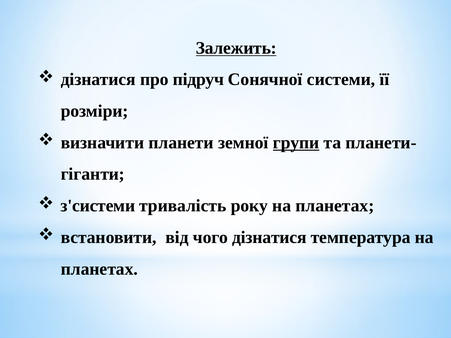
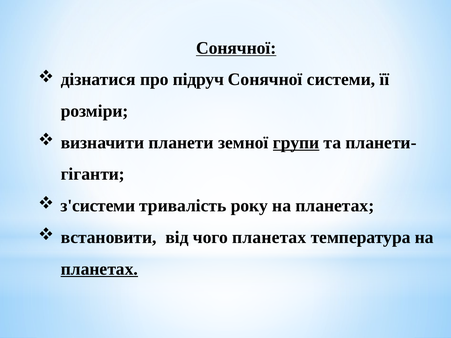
Залежить: Залежить -> Сонячної (236, 48)
чого дізнатися: дізнатися -> планетах (269, 238)
планетах underline: none -> present (99, 269)
